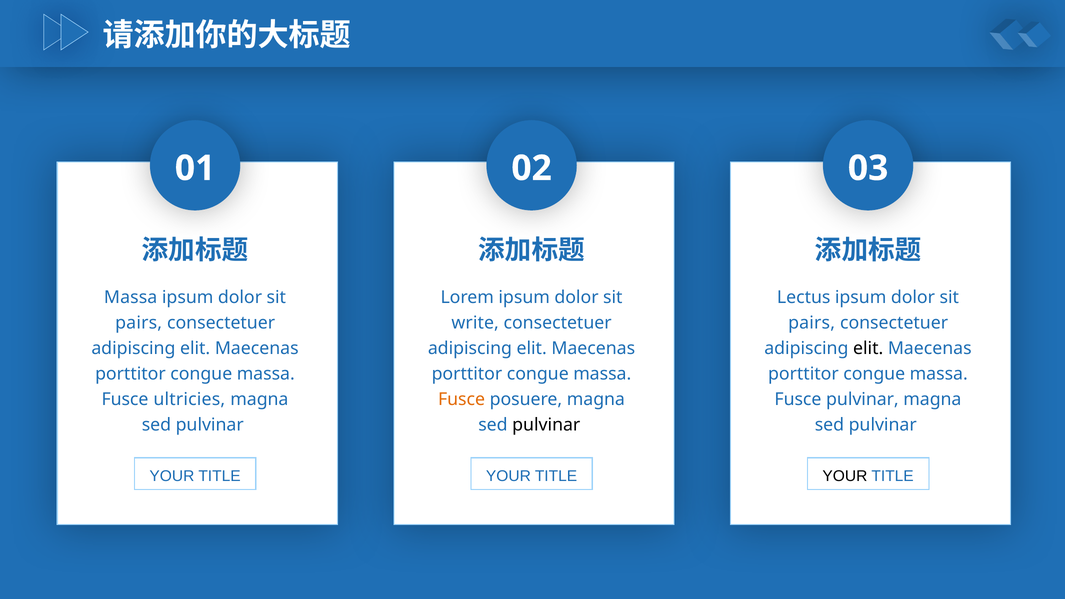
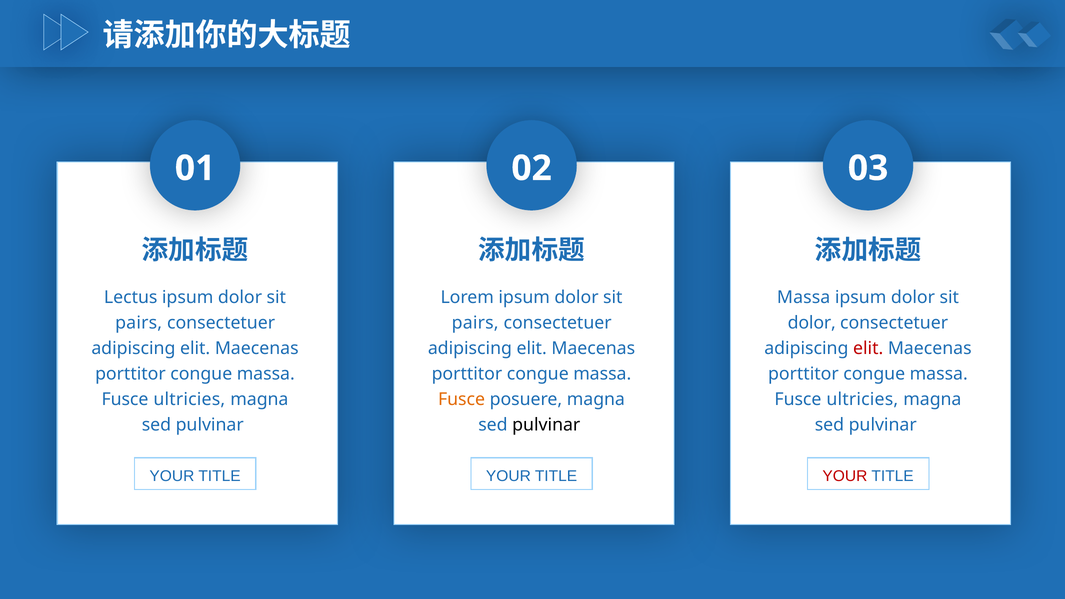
Massa: Massa -> Lectus (131, 298)
Lectus: Lectus -> Massa (804, 298)
write: write -> pairs (475, 323)
pairs: pairs -> dolor (812, 323)
elit colour: black -> red (868, 349)
pulvinar: pulvinar -> ultricies (862, 400)
YOUR colour: black -> red (845, 476)
